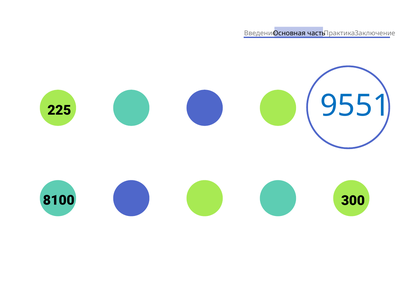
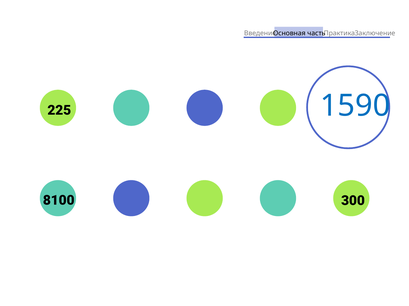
9551: 9551 -> 1590 (355, 106)
